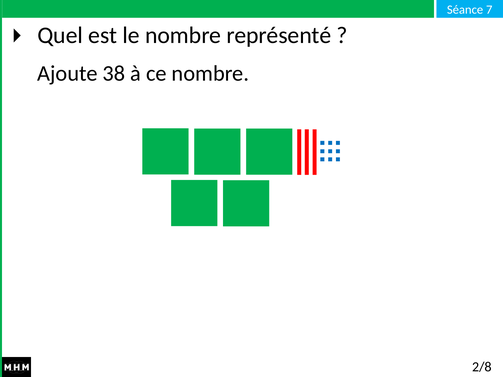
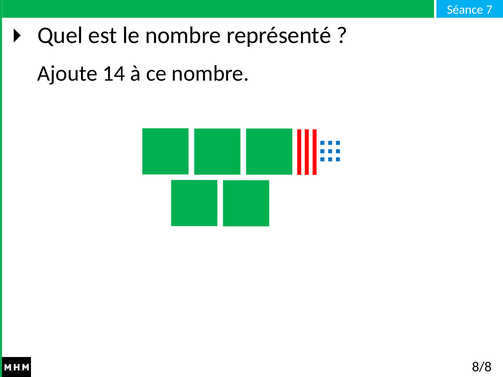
38: 38 -> 14 (114, 73)
2/8: 2/8 -> 8/8 (482, 367)
